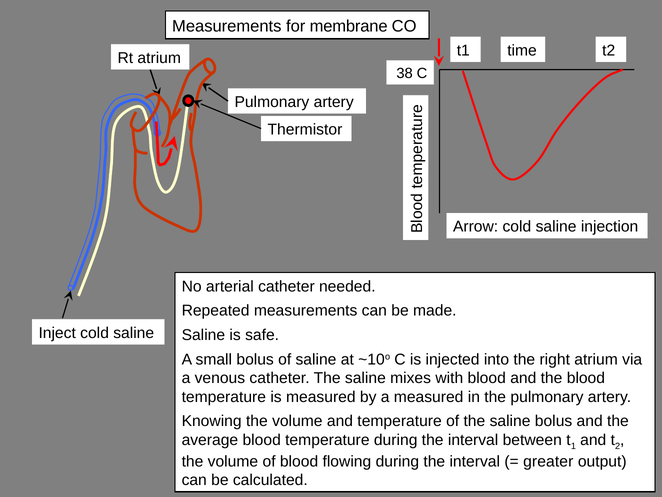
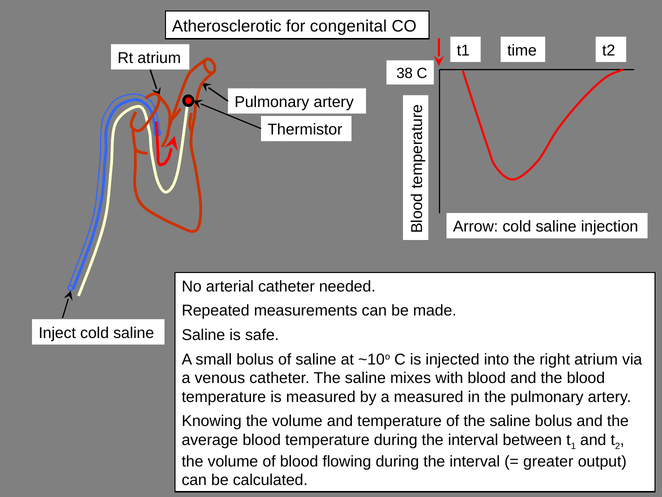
Measurements: Measurements -> Atherosclerotic (227, 26)
membrane: membrane -> congenital (348, 26)
